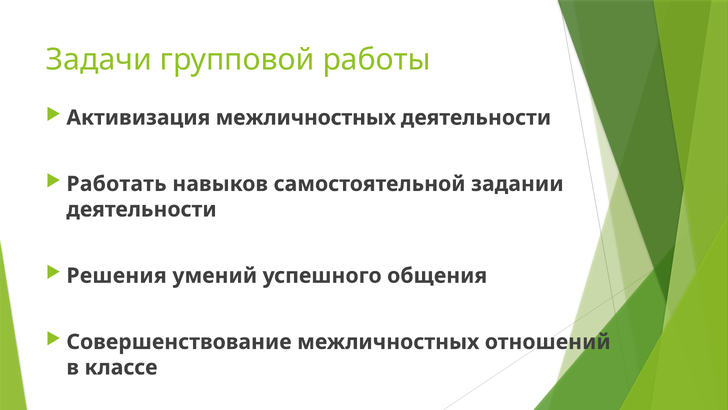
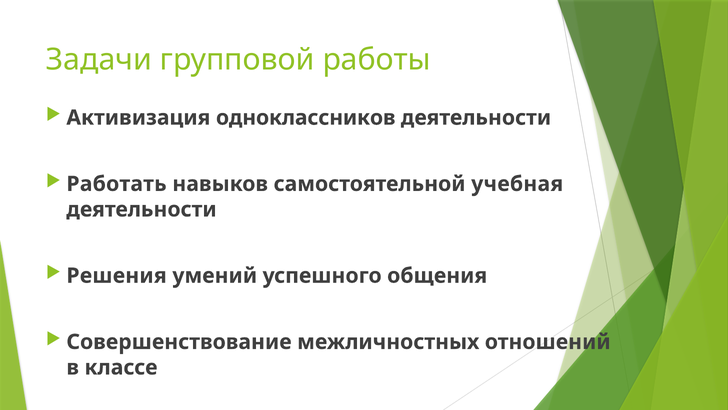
Активизация межличностных: межличностных -> одноклассников (306, 118)
задании: задании -> учебная (517, 184)
